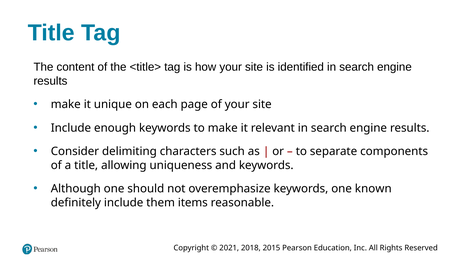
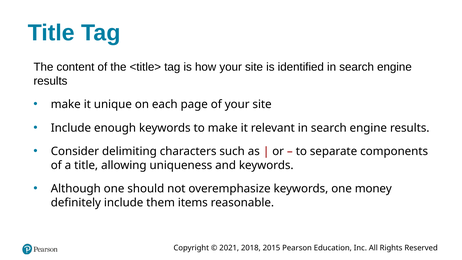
known: known -> money (373, 189)
